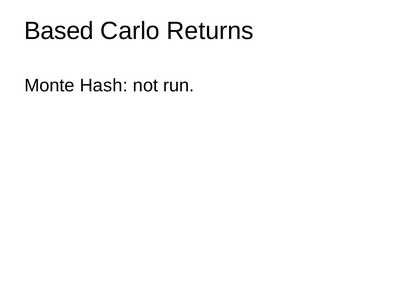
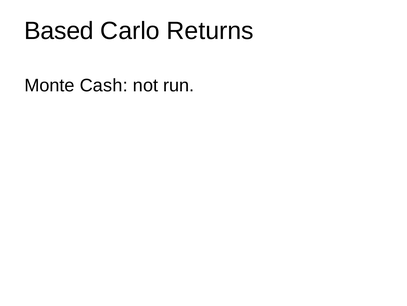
Hash: Hash -> Cash (104, 85)
